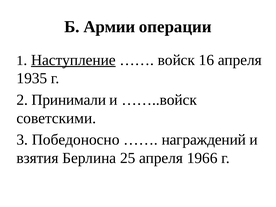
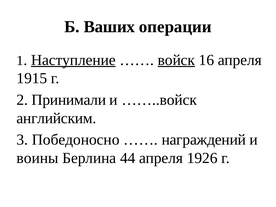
Армии: Армии -> Ваших (109, 27)
войск underline: none -> present (176, 60)
1935: 1935 -> 1915 (32, 78)
советскими: советскими -> английским (56, 118)
взятия: взятия -> воины (38, 158)
25: 25 -> 44 (128, 158)
1966: 1966 -> 1926 (202, 158)
